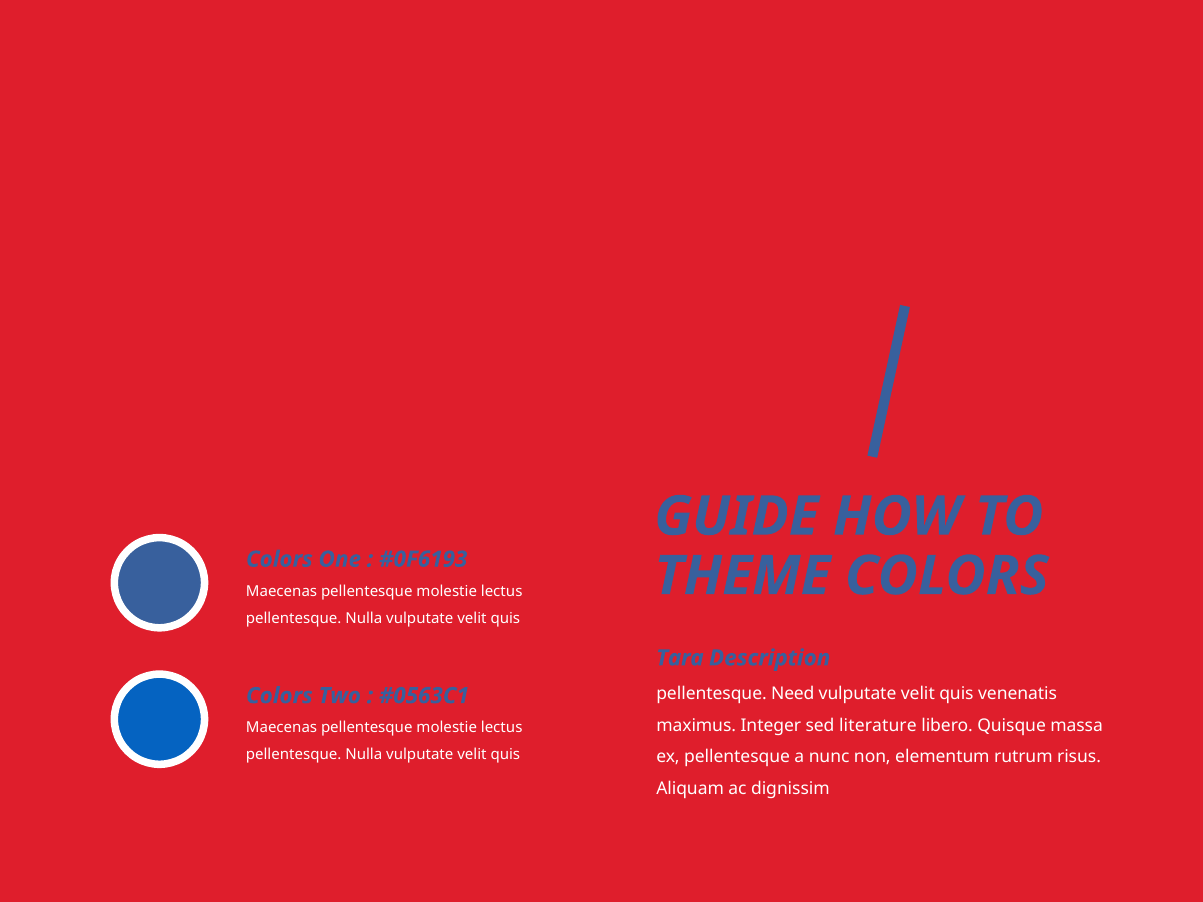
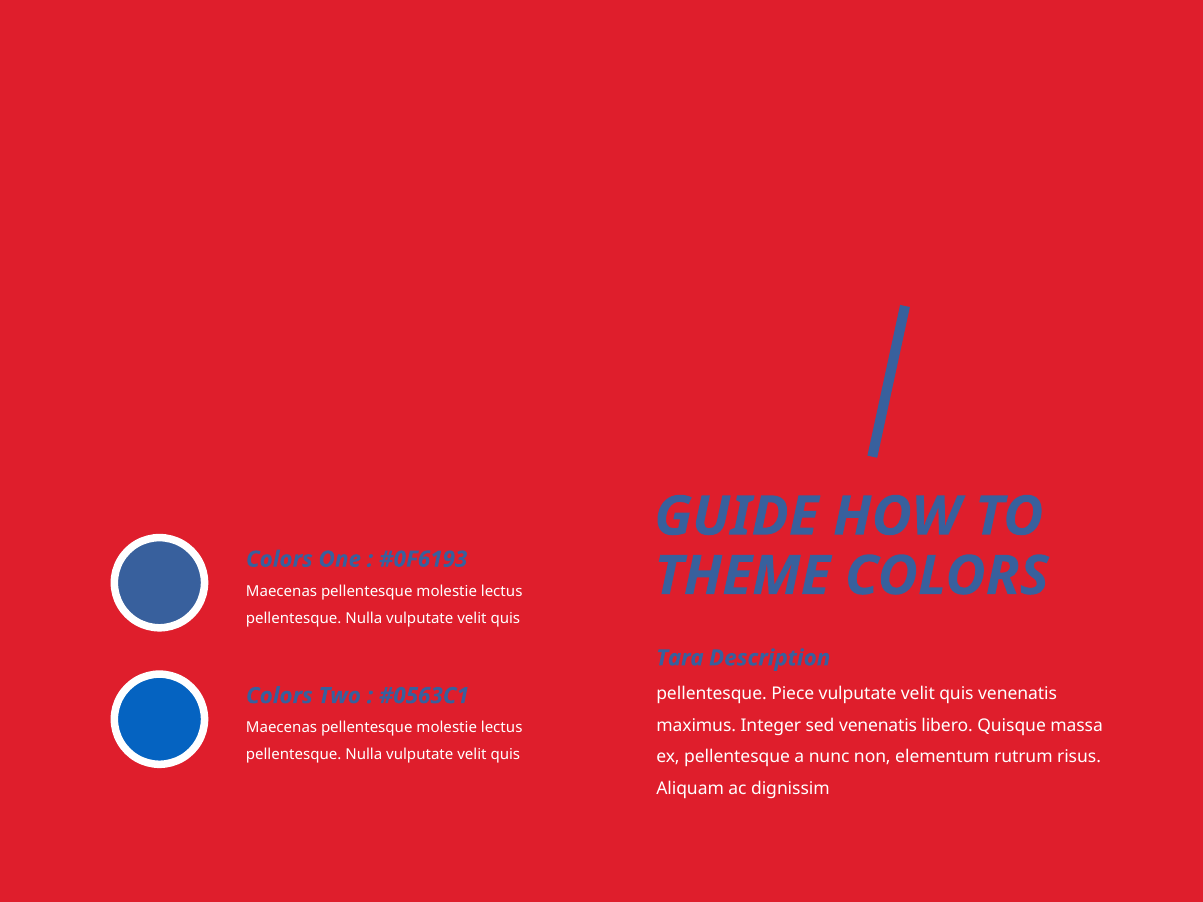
Need: Need -> Piece (793, 694)
sed literature: literature -> venenatis (878, 726)
